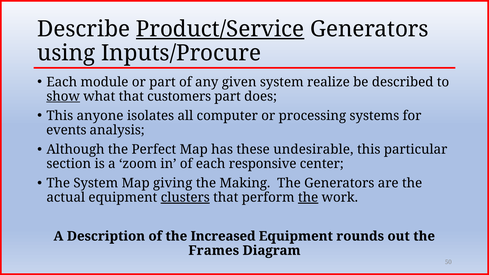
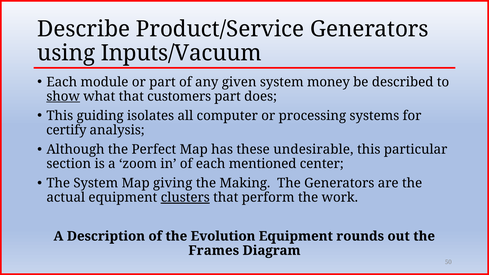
Product/Service underline: present -> none (220, 29)
Inputs/Procure: Inputs/Procure -> Inputs/Vacuum (181, 53)
realize: realize -> money (328, 82)
anyone: anyone -> guiding (100, 116)
events: events -> certify (66, 130)
responsive: responsive -> mentioned (263, 164)
the underline: present -> none (308, 197)
Increased: Increased -> Evolution (223, 236)
